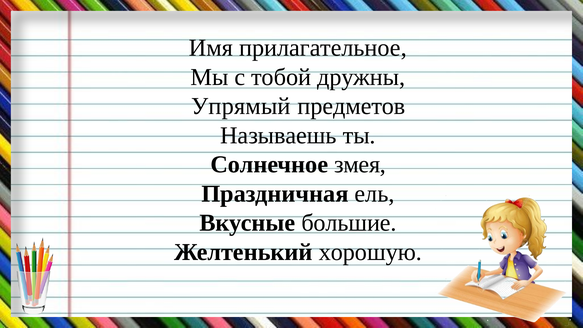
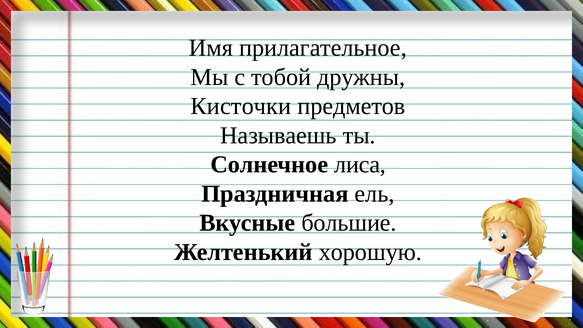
Упрямый: Упрямый -> Кисточки (241, 106)
змея: змея -> лиса (360, 165)
